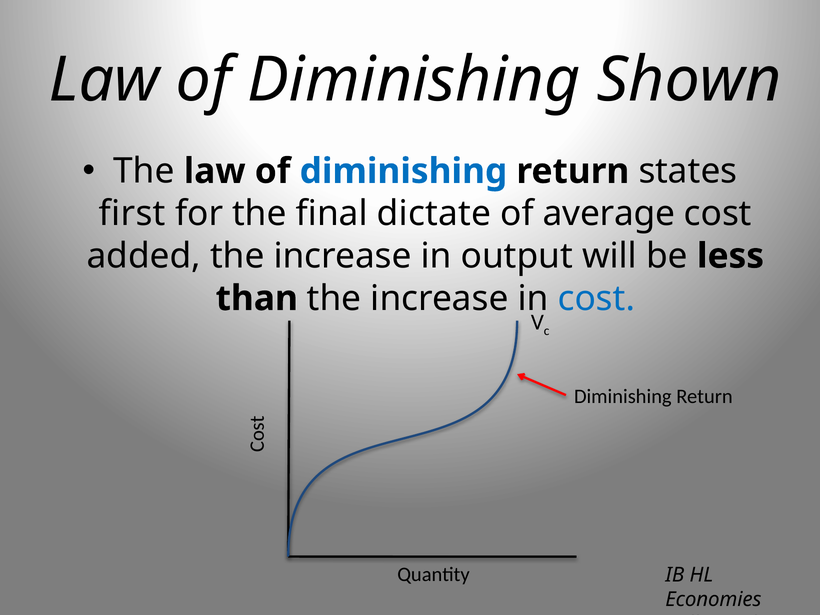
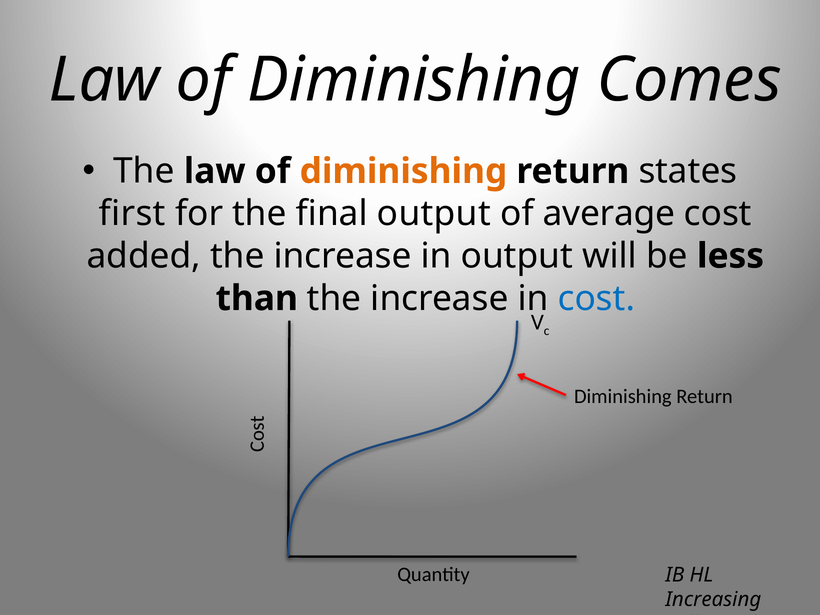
Shown: Shown -> Comes (689, 80)
diminishing colour: blue -> orange (403, 171)
final dictate: dictate -> output (434, 214)
Economies: Economies -> Increasing (713, 599)
